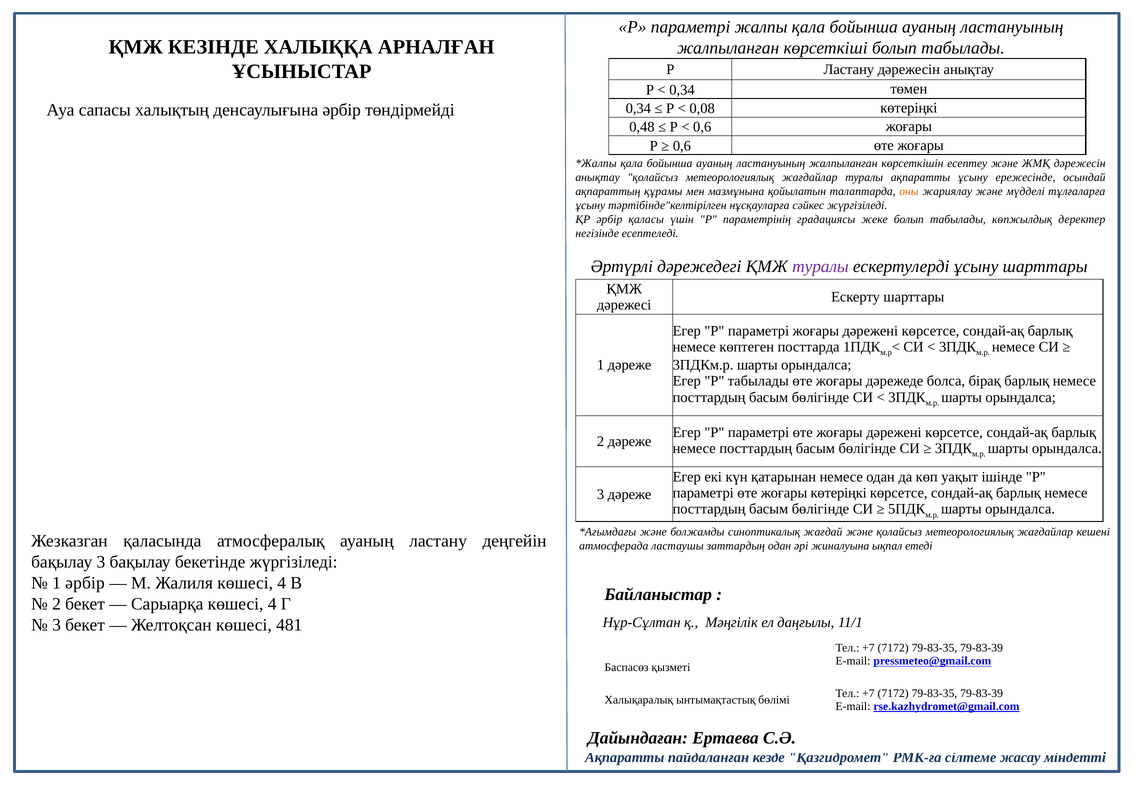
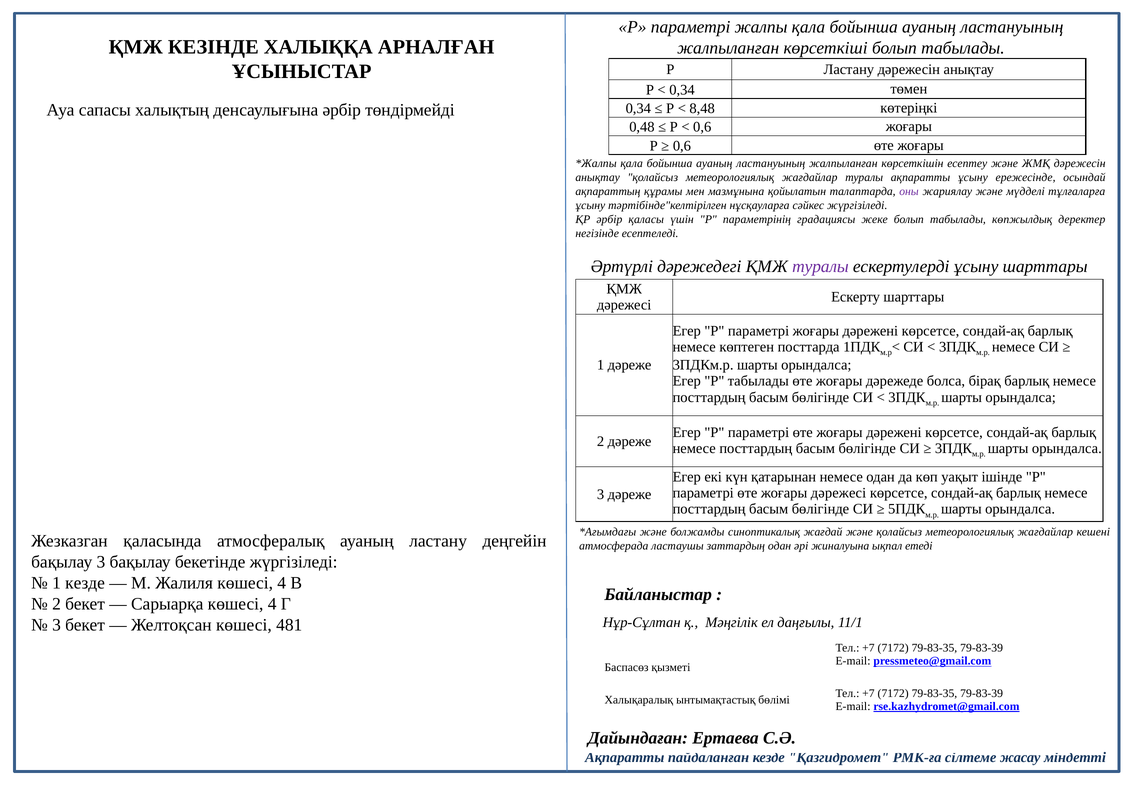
0,08: 0,08 -> 8,48 (702, 108)
оны colour: orange -> purple (909, 192)
жоғары көтеріңкі: көтеріңкі -> дәрежесі (838, 493)
1 әрбір: әрбір -> кезде (85, 583)
